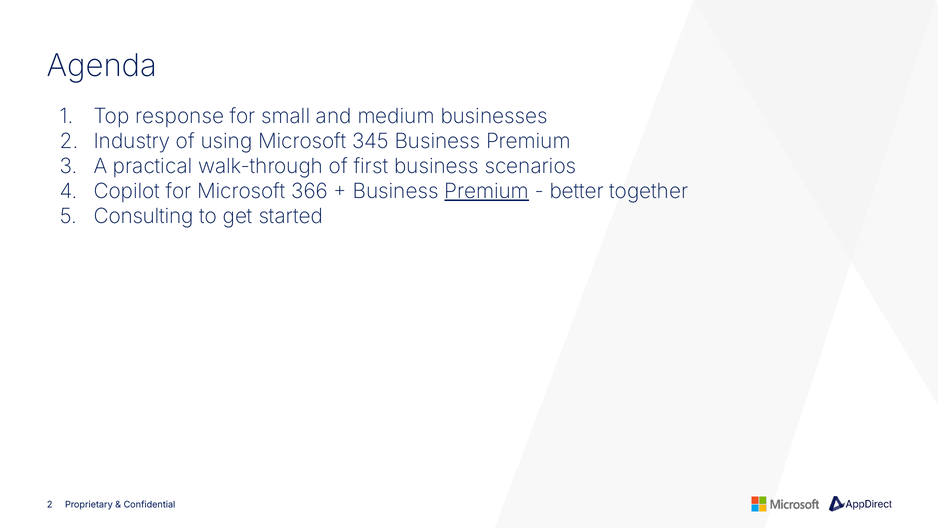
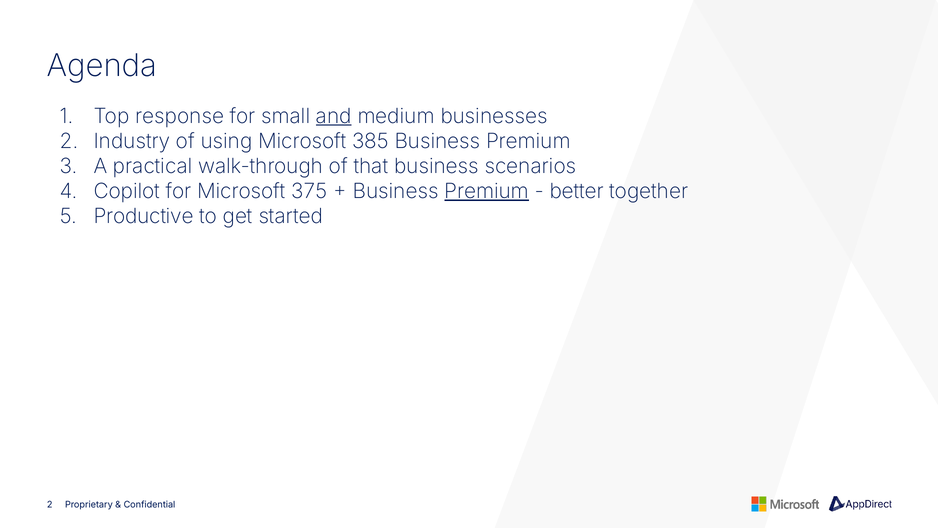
and underline: none -> present (334, 116)
345: 345 -> 385 (371, 141)
first: first -> that (371, 166)
366: 366 -> 375 (309, 191)
Consulting: Consulting -> Productive (144, 216)
